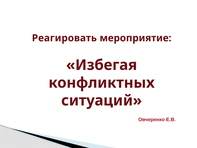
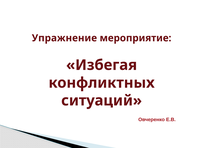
Реагировать: Реагировать -> Упражнение (64, 38)
